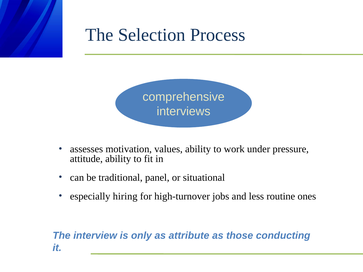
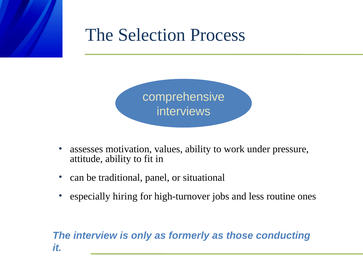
attribute: attribute -> formerly (189, 236)
